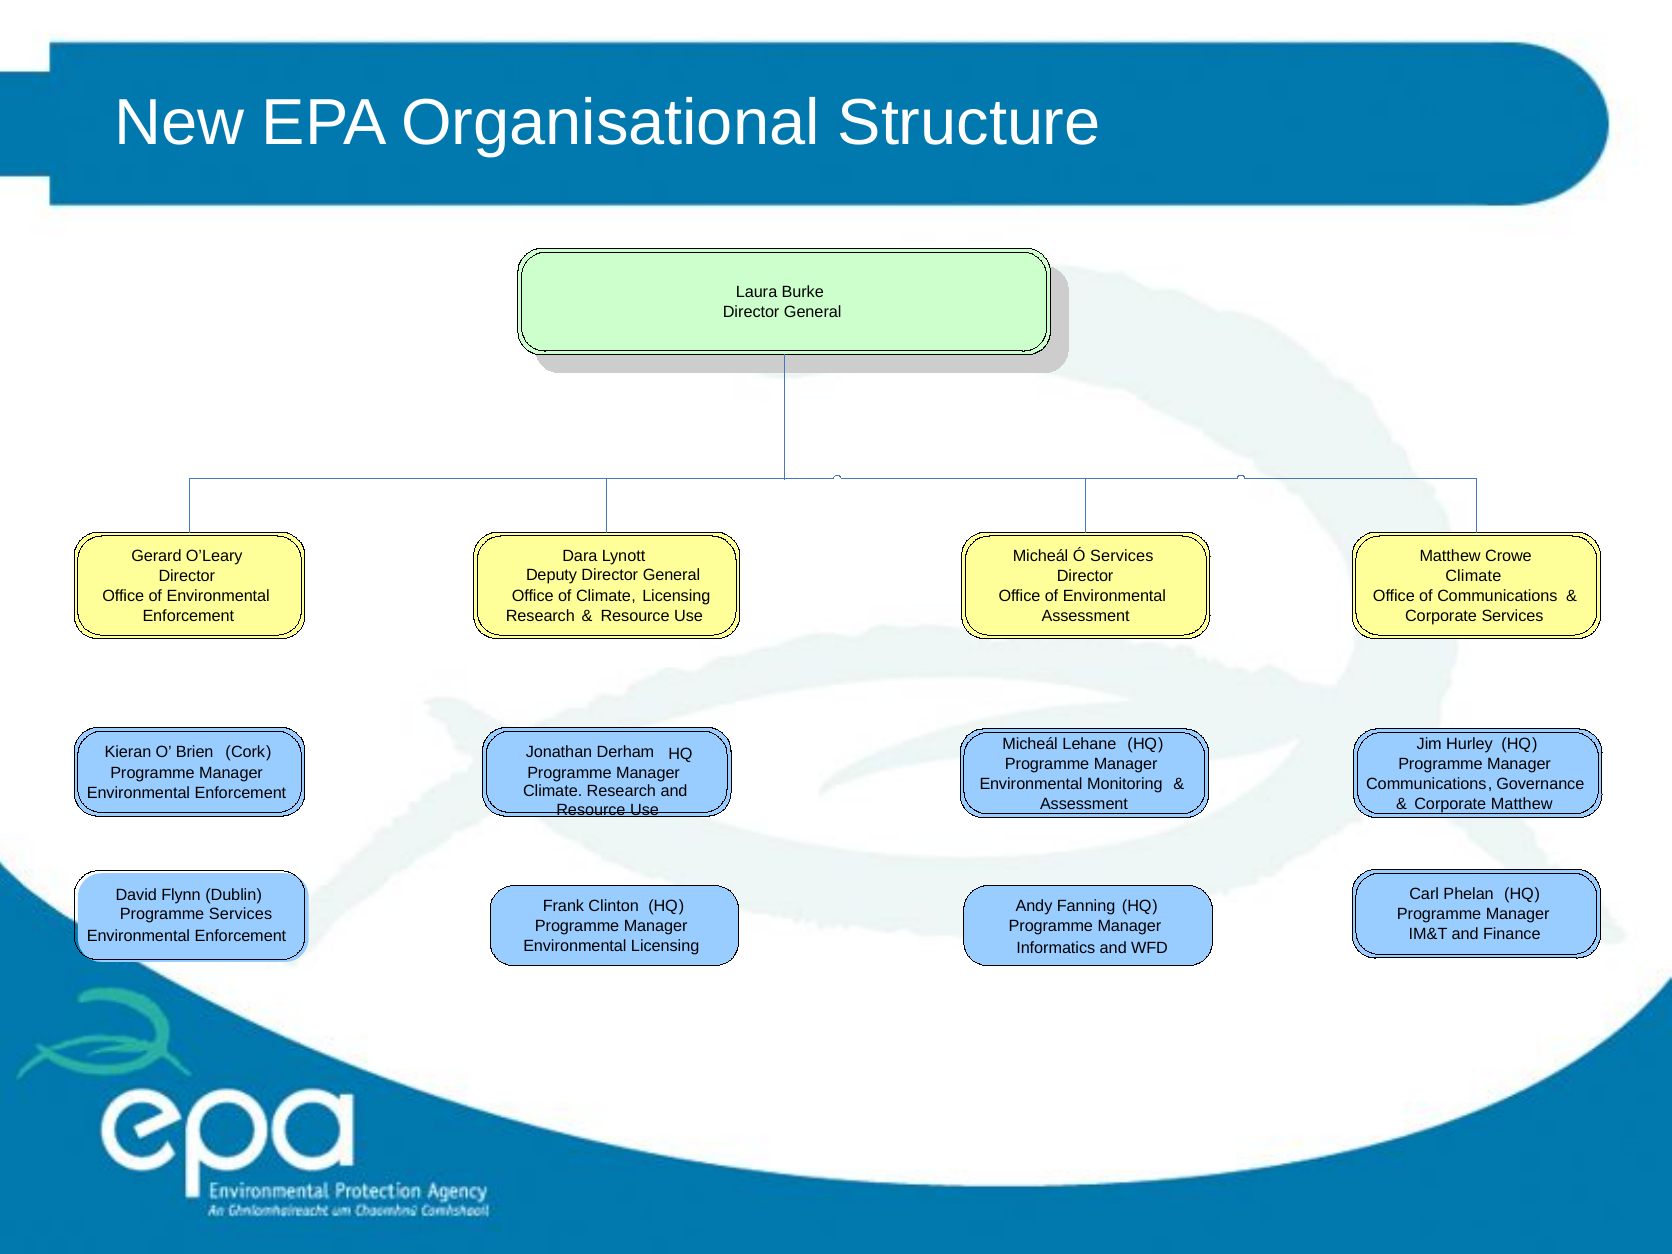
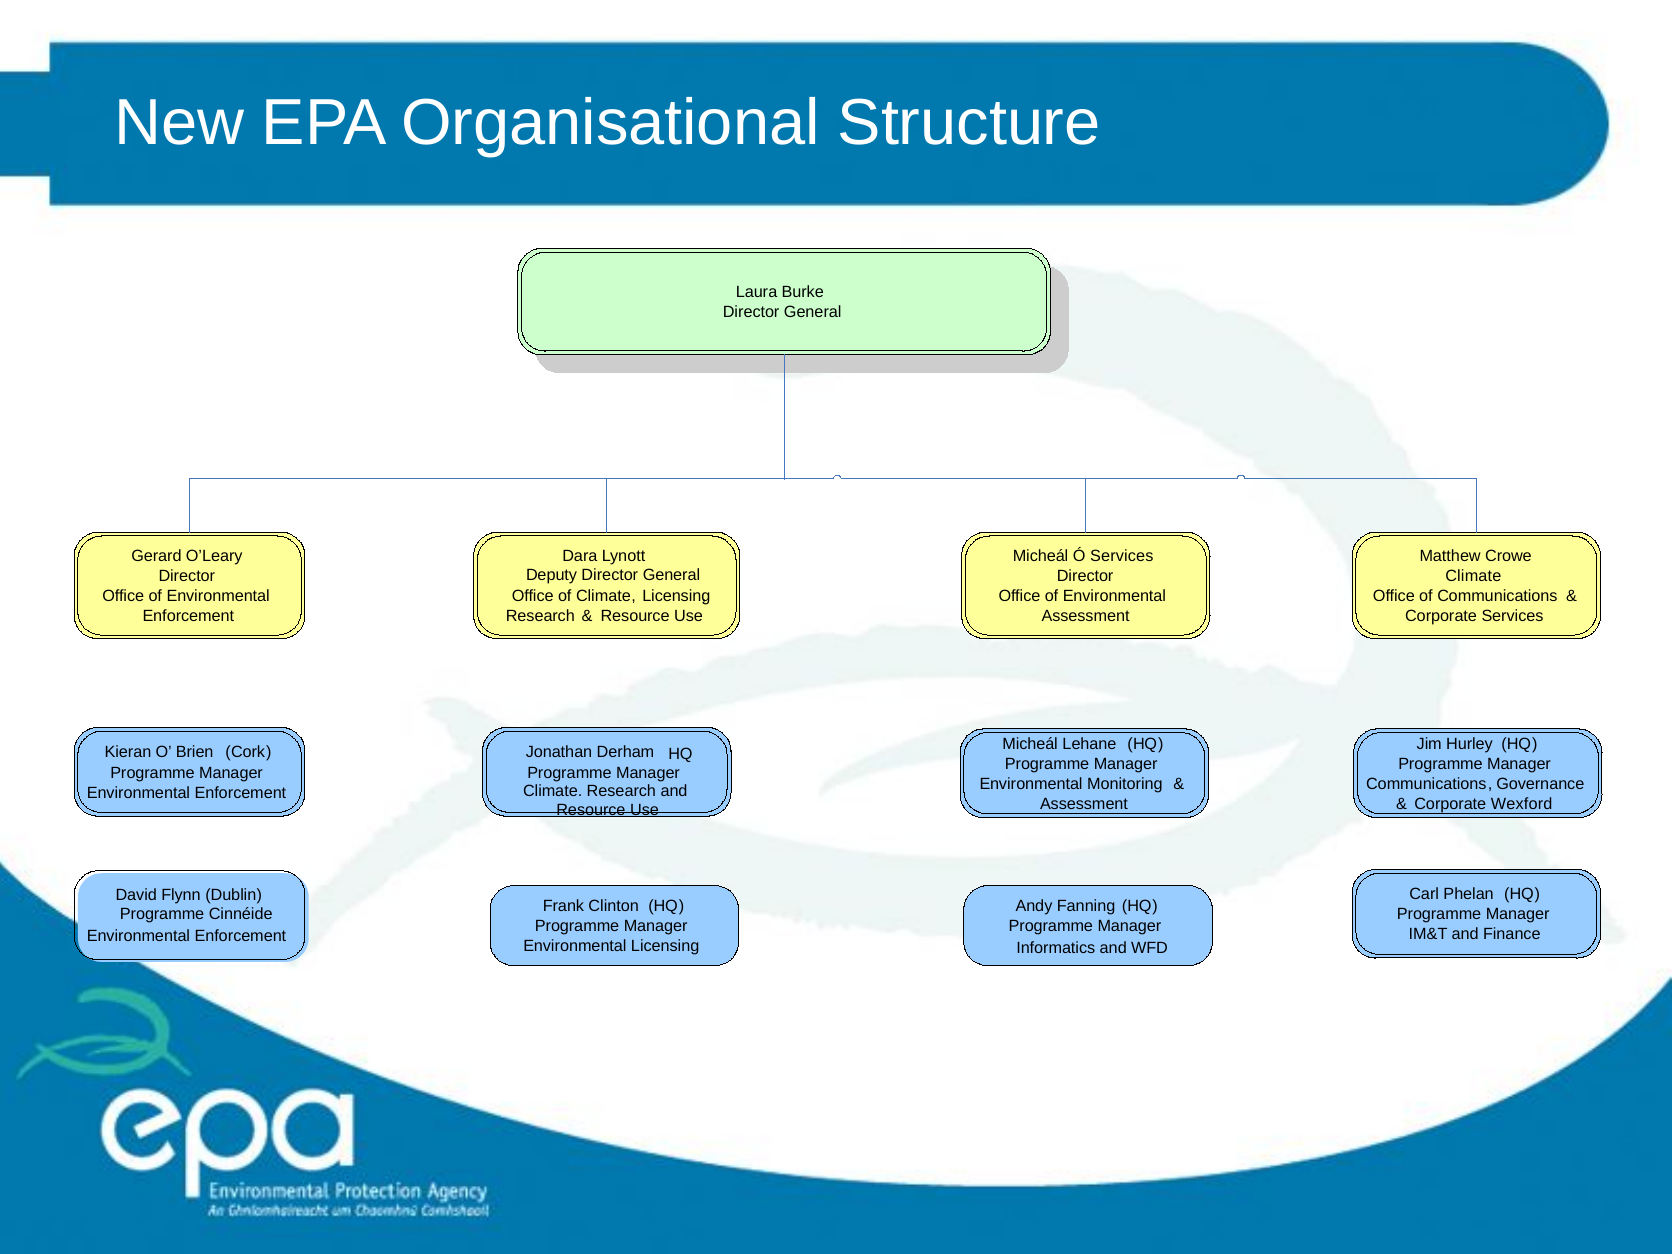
Corporate Matthew: Matthew -> Wexford (1522, 804)
Programme Services: Services -> Cinnéide (241, 914)
